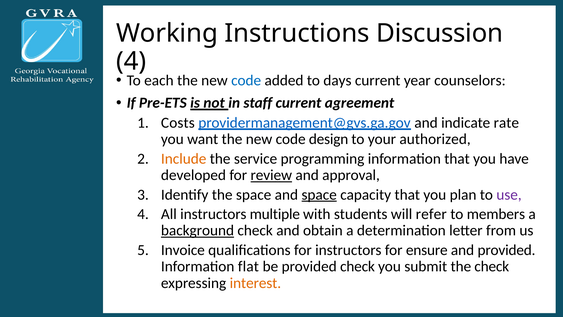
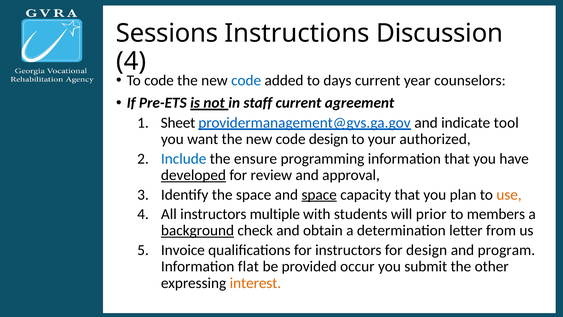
Working: Working -> Sessions (167, 33)
each: each -> code (159, 80)
Costs: Costs -> Sheet (178, 123)
rate: rate -> tool (506, 123)
Include colour: orange -> blue (184, 159)
service: service -> ensure (256, 159)
developed underline: none -> present (193, 175)
review underline: present -> none (271, 175)
use colour: purple -> orange (509, 194)
refer: refer -> prior (431, 214)
for ensure: ensure -> design (427, 250)
and provided: provided -> program (506, 250)
provided check: check -> occur (357, 266)
the check: check -> other (492, 266)
